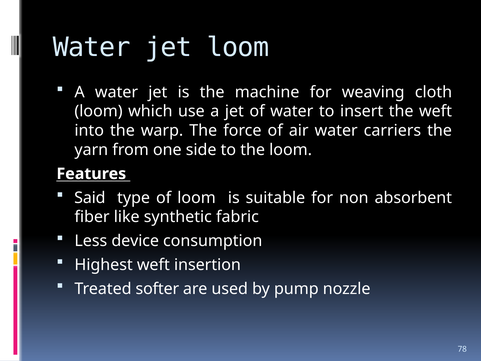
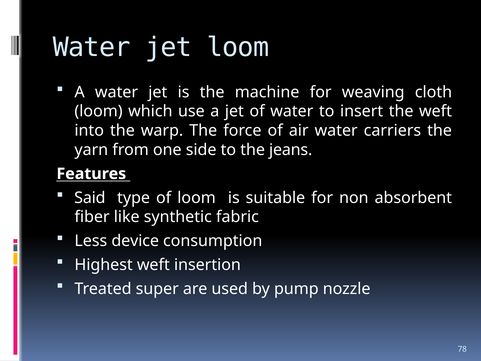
the loom: loom -> jeans (291, 150)
softer: softer -> super (157, 289)
